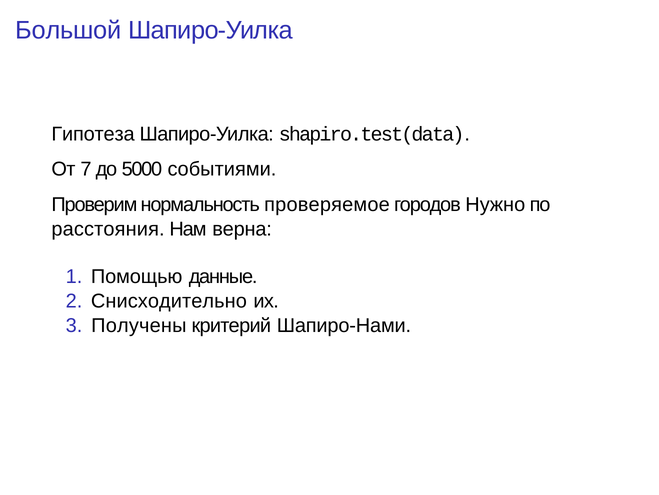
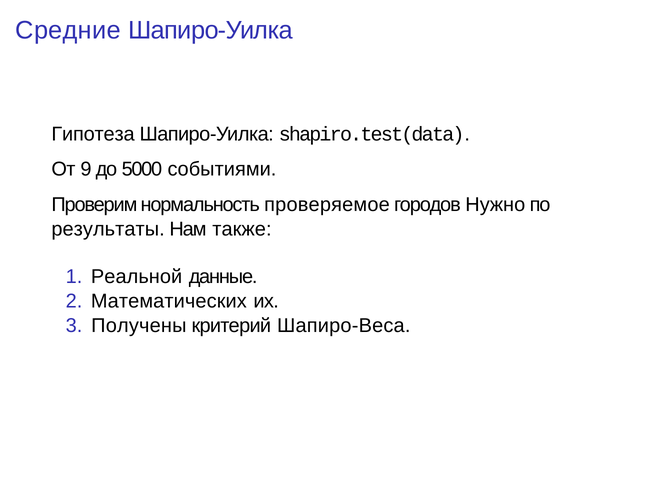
Большой: Большой -> Средние (68, 30)
7: 7 -> 9 (86, 169)
расстояния: расстояния -> результаты (108, 229)
верна: верна -> также (242, 229)
Помощью: Помощью -> Реальной (137, 276)
Снисходительно: Снисходительно -> Математических (169, 301)
Шапиро-Нами: Шапиро-Нами -> Шапиро-Веса (344, 325)
